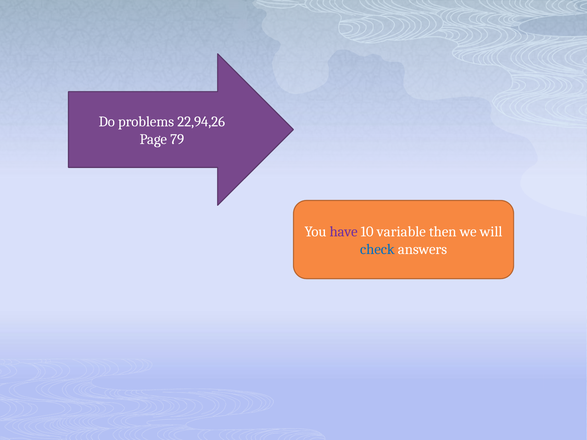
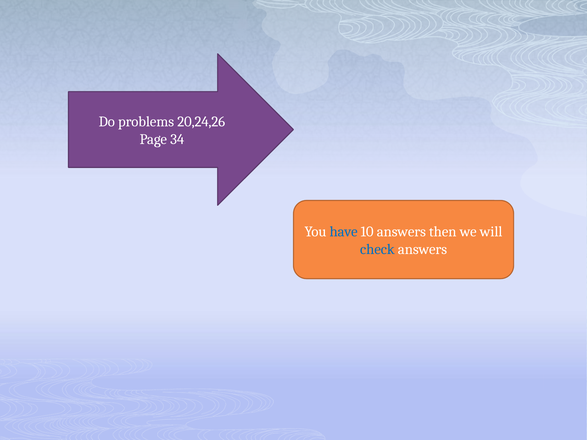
22,94,26: 22,94,26 -> 20,24,26 (201, 122)
79: 79 -> 34 (177, 139)
have colour: purple -> blue (344, 232)
10 variable: variable -> answers (401, 232)
